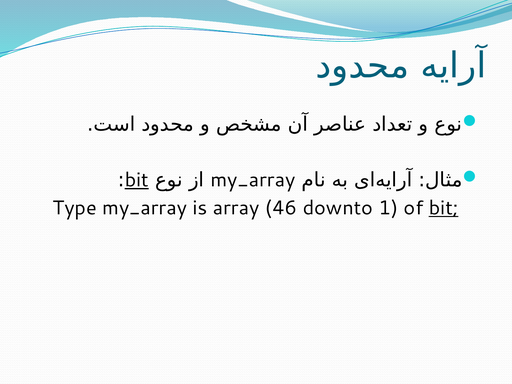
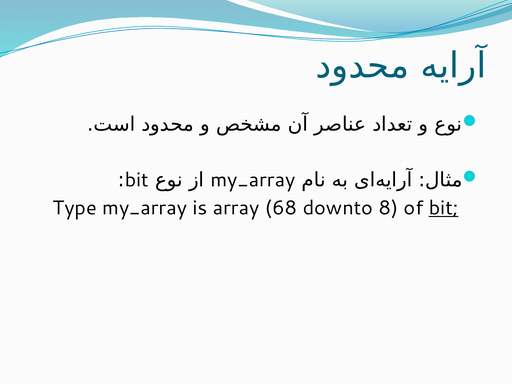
bit underline: present -> none (137, 180)
46: 46 -> 68 (281, 208)
1: 1 -> 8 (388, 208)
